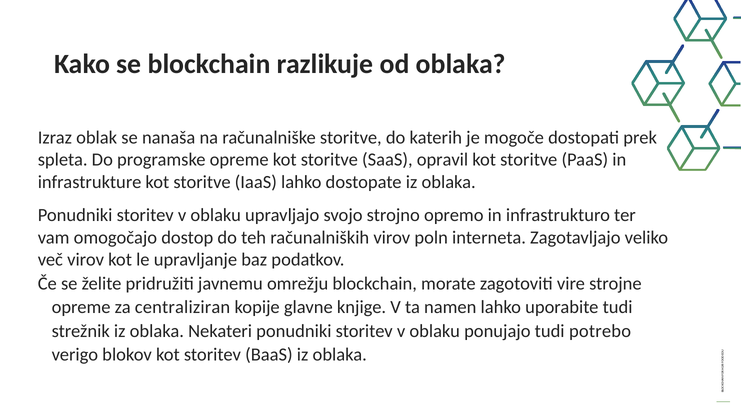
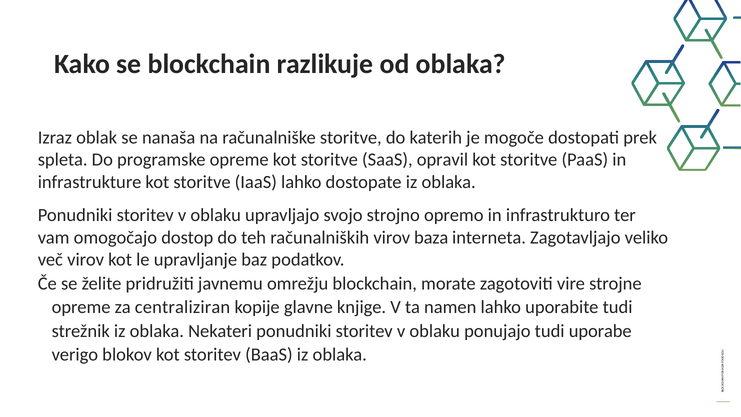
poln: poln -> baza (431, 237)
potrebo: potrebo -> uporabe (600, 331)
